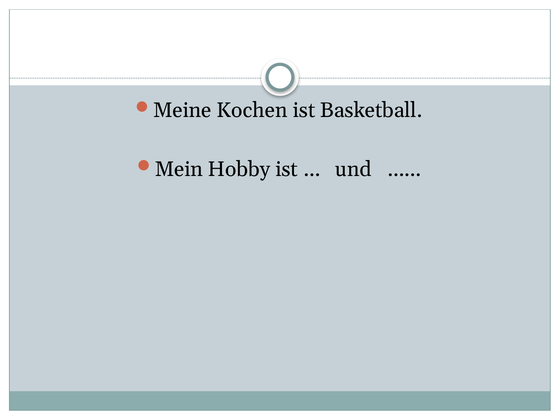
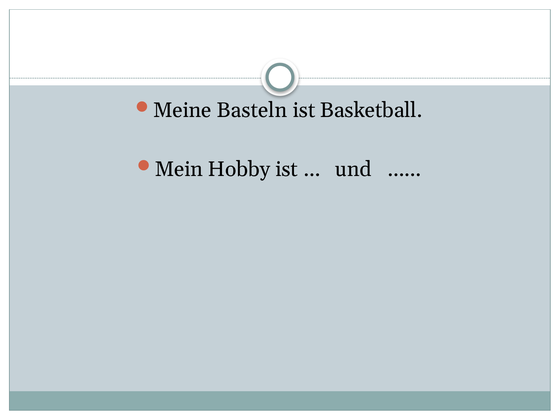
Kochen: Kochen -> Basteln (252, 110)
